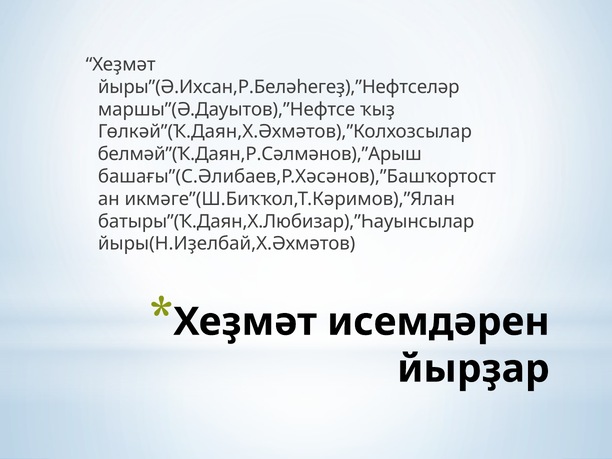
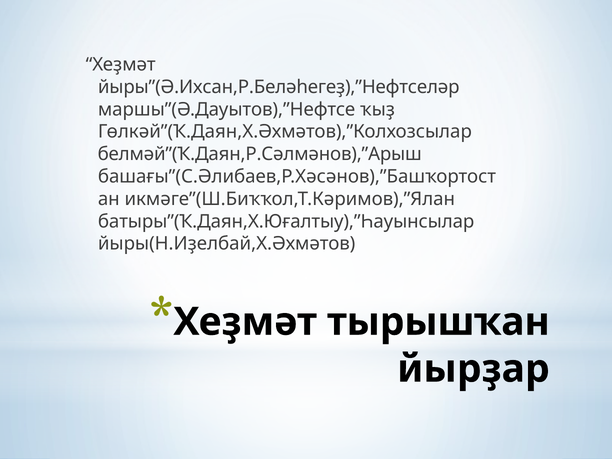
батыры”(Ҡ.Даян,Х.Любизар),”Һауынсылар: батыры”(Ҡ.Даян,Х.Любизар),”Һауынсылар -> батыры”(Ҡ.Даян,Х.Юғалтыу),”Һауынсылар (286, 221)
исемдәрен: исемдәрен -> тырышҡан (439, 322)
